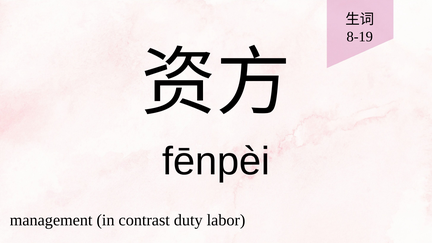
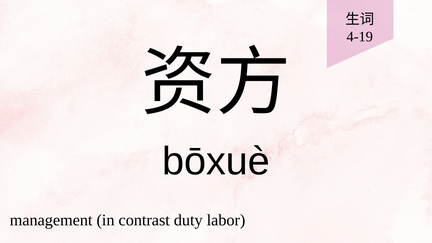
8-19: 8-19 -> 4-19 (360, 37)
fēnpèi: fēnpèi -> bōxuè (216, 161)
